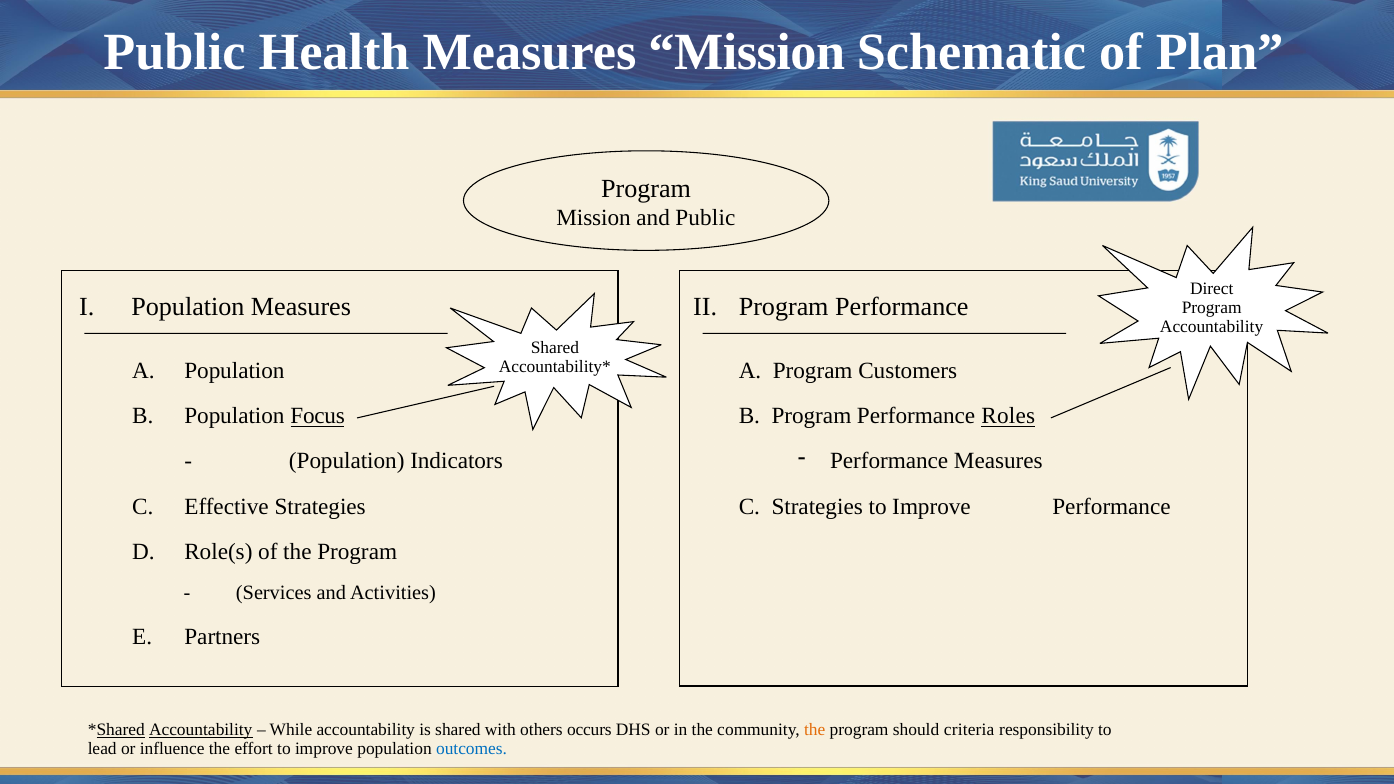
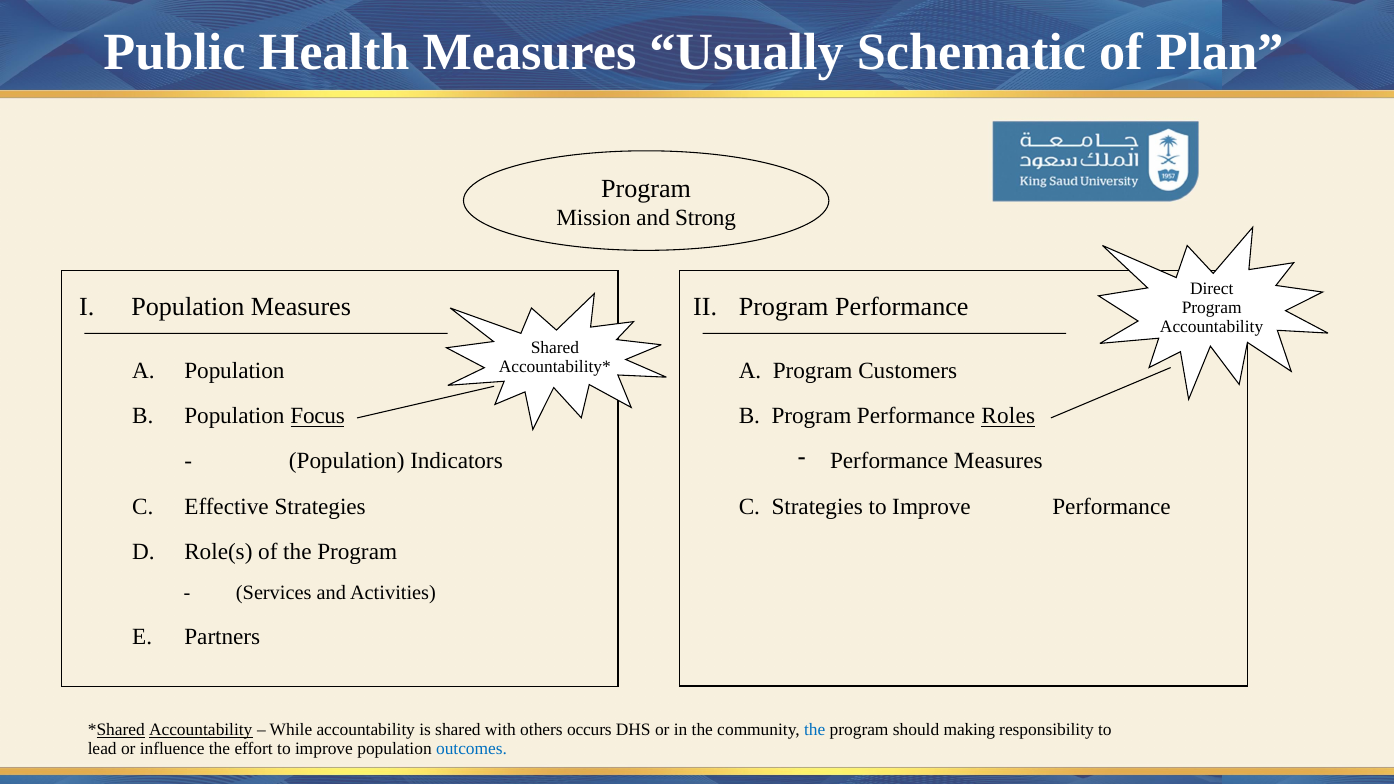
Measures Mission: Mission -> Usually (747, 52)
and Public: Public -> Strong (706, 218)
the colour: orange -> blue (815, 730)
criteria: criteria -> making (969, 730)
